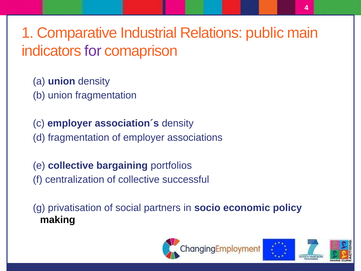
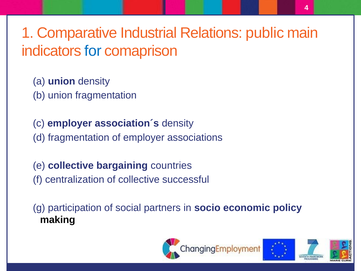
for colour: purple -> blue (93, 51)
portfolios: portfolios -> countries (171, 165)
privatisation: privatisation -> participation (75, 208)
